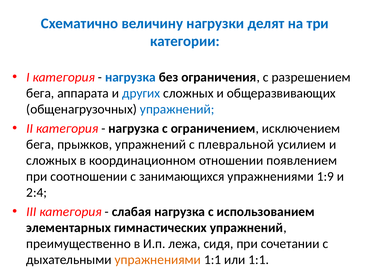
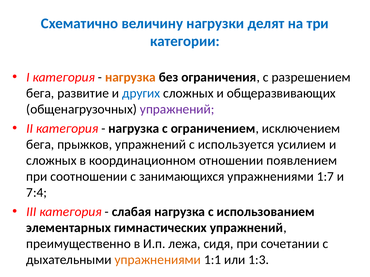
нагрузка colour: blue -> orange (130, 77)
аппарата: аппарата -> развитие (83, 93)
упражнений colour: blue -> purple (177, 109)
плевральной: плевральной -> используется (236, 145)
1:9: 1:9 -> 1:7 (325, 177)
2:4: 2:4 -> 7:4 (37, 193)
или 1:1: 1:1 -> 1:3 (259, 260)
